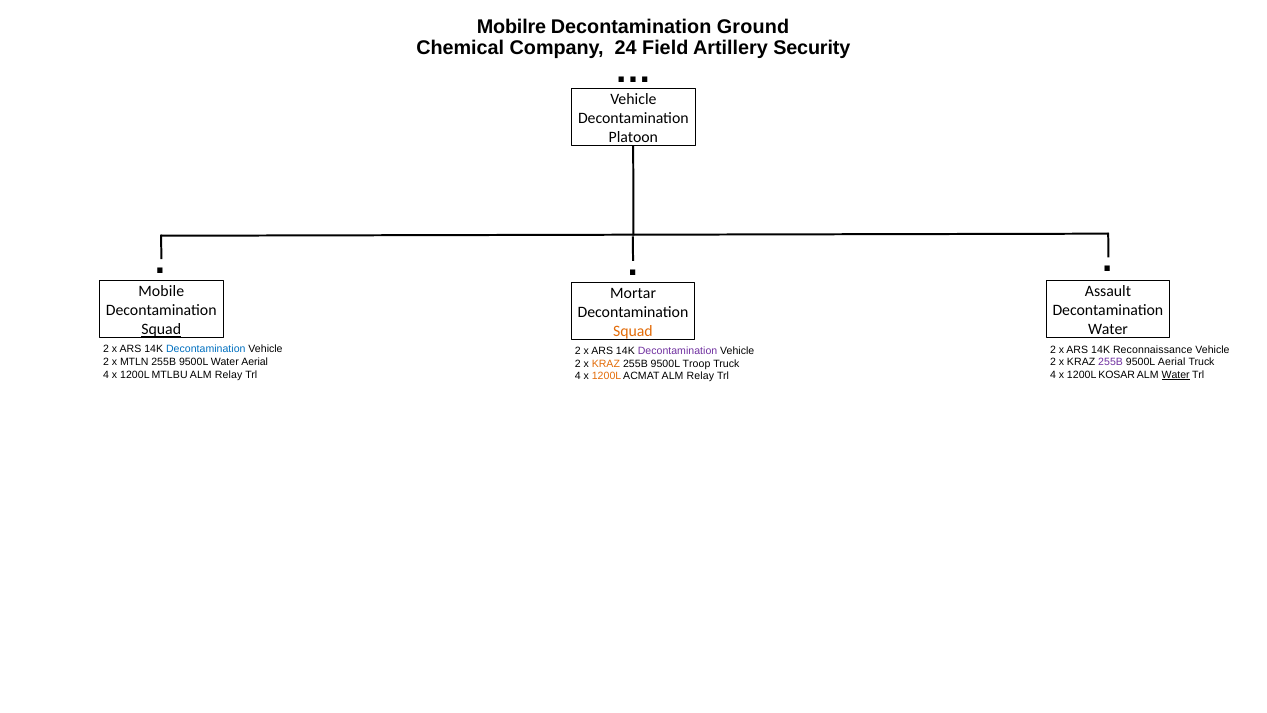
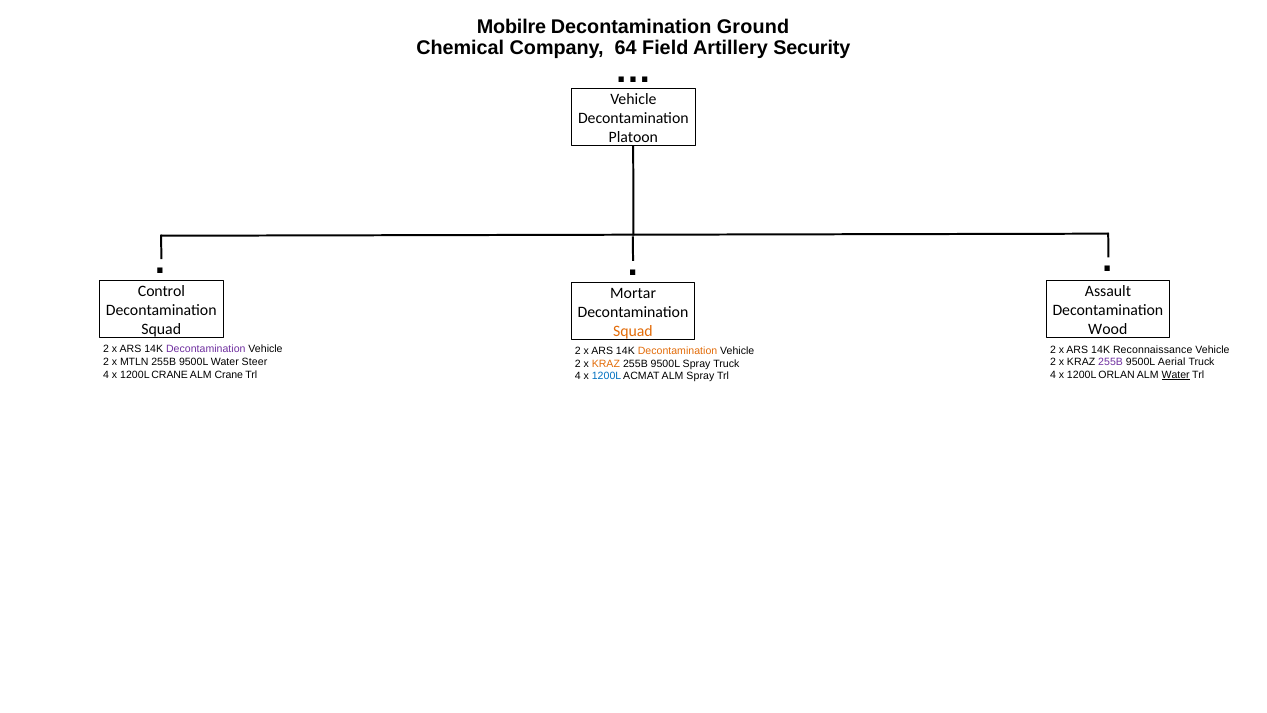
24: 24 -> 64 (626, 48)
Mobile: Mobile -> Control (161, 291)
Water: Water -> Wood (1108, 329)
Squad underline: present -> none (161, 329)
Decontamination colour: blue -> purple (206, 349)
Decontamination colour: purple -> orange (678, 351)
Water Aerial: Aerial -> Steer (255, 362)
9500L Troop: Troop -> Spray (697, 363)
1200L MTLBU: MTLBU -> CRANE (170, 374)
Relay: Relay -> Crane (229, 374)
KOSAR: KOSAR -> ORLAN (1117, 375)
1200L colour: orange -> blue (607, 376)
ACMAT ALM Relay: Relay -> Spray (700, 376)
